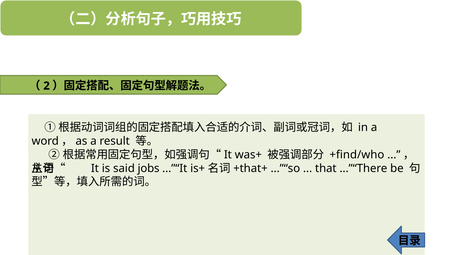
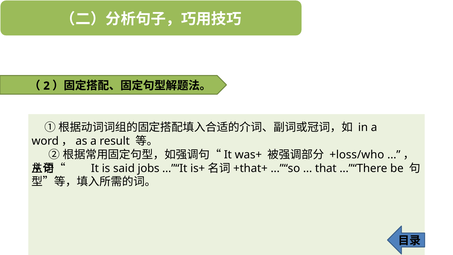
+find/who: +find/who -> +loss/who (357, 155)
